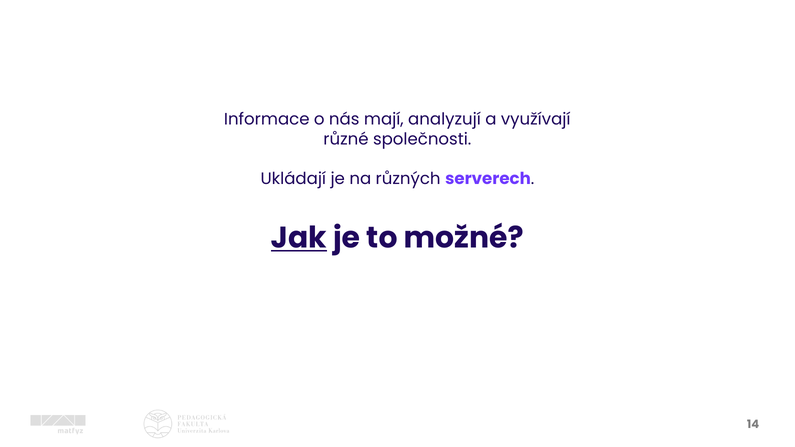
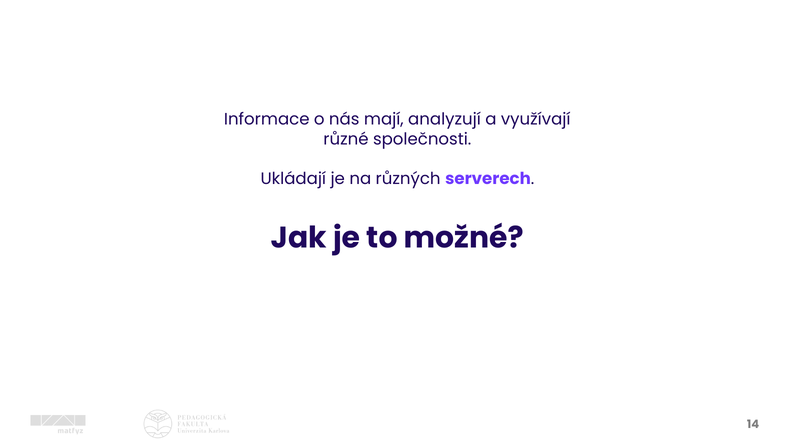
Jak underline: present -> none (299, 238)
